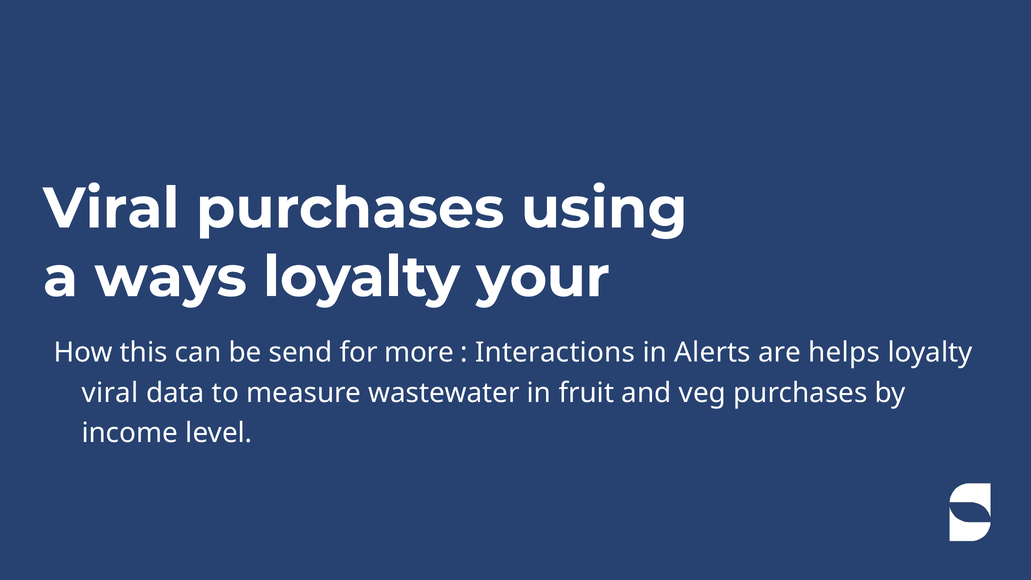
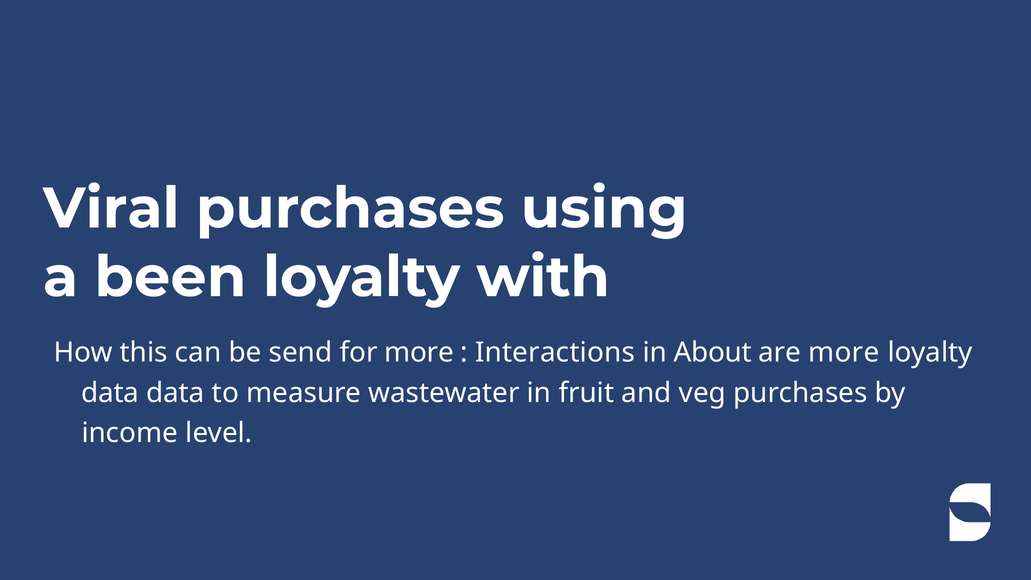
ways: ways -> been (170, 277)
your: your -> with (543, 277)
Alerts: Alerts -> About (713, 353)
are helps: helps -> more (844, 353)
viral: viral -> data (110, 393)
